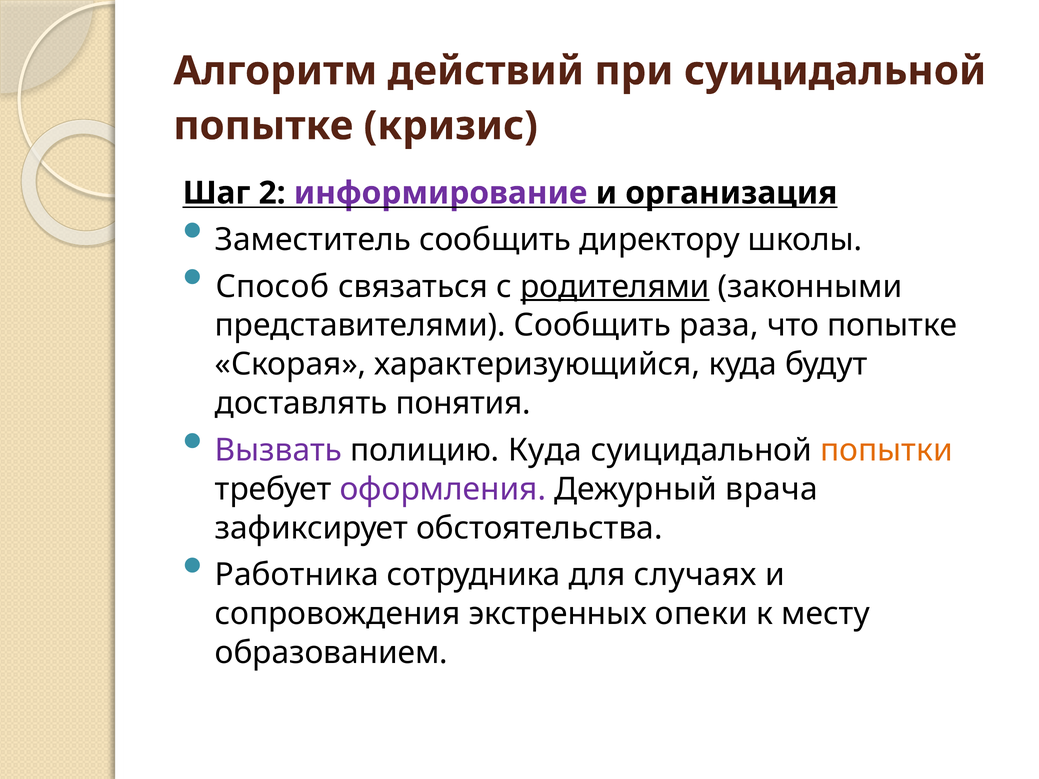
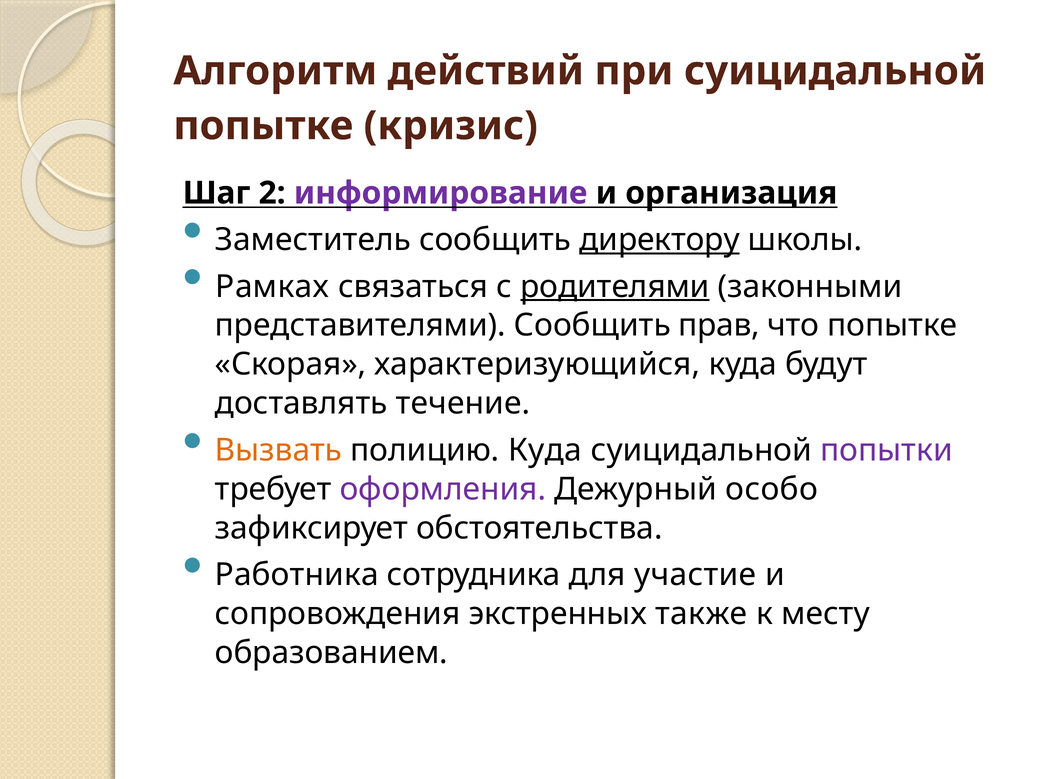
директору underline: none -> present (660, 240)
Способ: Способ -> Рамках (272, 287)
раза: раза -> прав (719, 326)
понятия: понятия -> течение (463, 404)
Вызвать colour: purple -> orange (279, 450)
попытки colour: orange -> purple (886, 450)
врача: врача -> особо (772, 489)
случаях: случаях -> участие (695, 575)
опеки: опеки -> также (701, 614)
